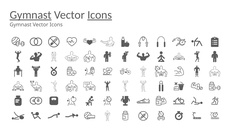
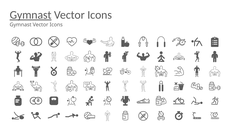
Icons underline: present -> none (100, 15)
